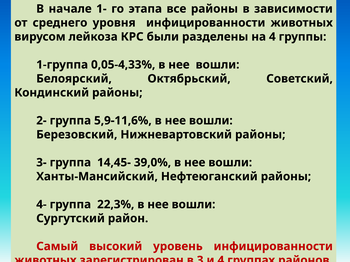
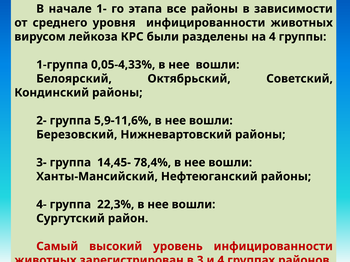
39,0%: 39,0% -> 78,4% (153, 163)
